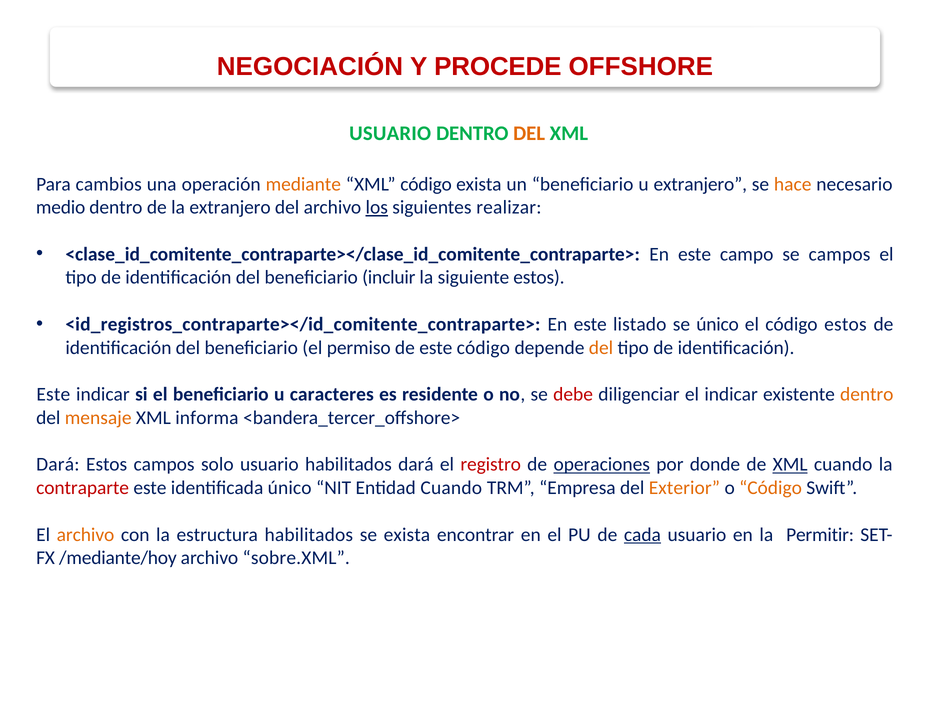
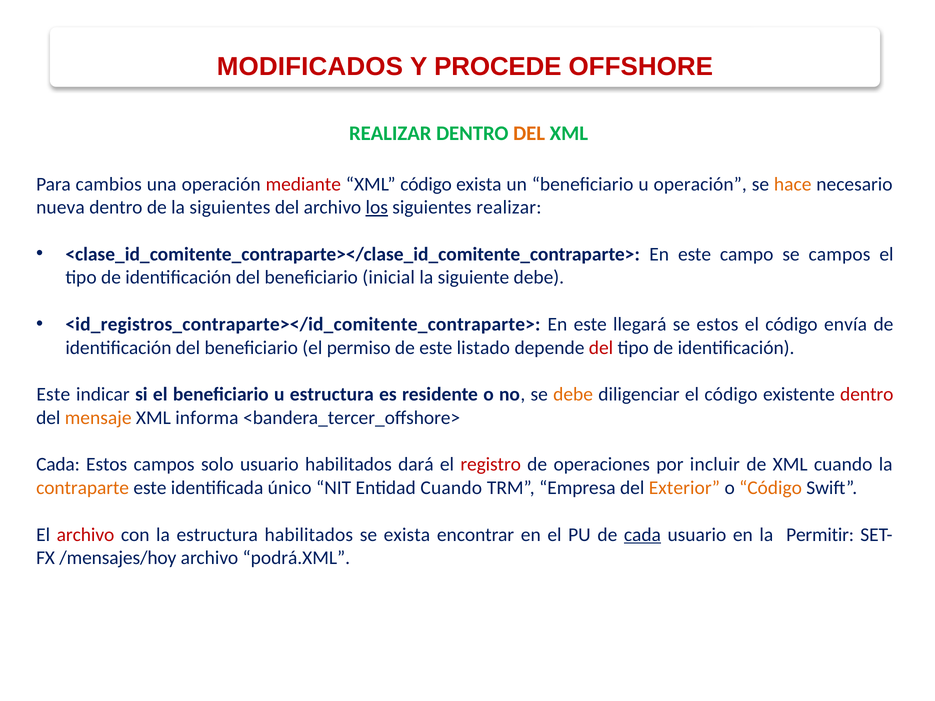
NEGOCIACIÓN: NEGOCIACIÓN -> MODIFICADOS (310, 67)
USUARIO: USUARIO -> REALIZAR (390, 134)
mediante colour: orange -> red (303, 184)
u extranjero: extranjero -> operación (700, 184)
medio: medio -> nueva (60, 208)
la extranjero: extranjero -> siguientes (230, 208)
incluir: incluir -> inicial (389, 278)
siguiente estos: estos -> debe (539, 278)
listado: listado -> llegará (640, 324)
se único: único -> estos (717, 324)
código estos: estos -> envía (846, 324)
este código: código -> listado (483, 348)
del colour: orange -> red (601, 348)
u caracteres: caracteres -> estructura (332, 395)
debe colour: red -> orange (573, 395)
diligenciar el indicar: indicar -> código (731, 395)
dentro colour: orange -> red (867, 395)
Dará: Dará -> Cada (58, 465)
operaciones underline: present -> none (602, 465)
donde: donde -> incluir (715, 465)
XML underline: present -> none (790, 465)
contraparte colour: red -> orange (83, 488)
archivo colour: orange -> red (86, 535)
/mediante/hoy: /mediante/hoy -> /mensajes/hoy (118, 558)
sobre.XML: sobre.XML -> podrá.XML (296, 558)
